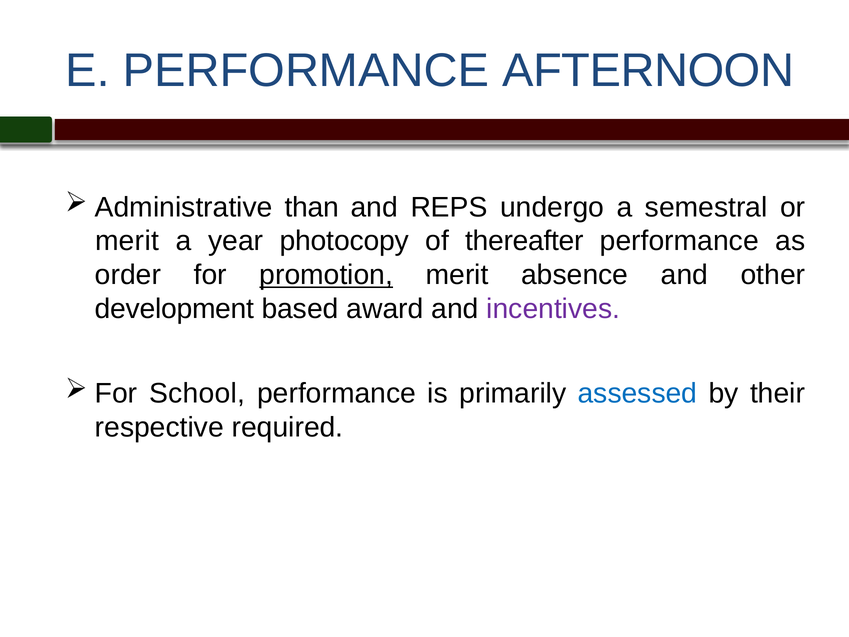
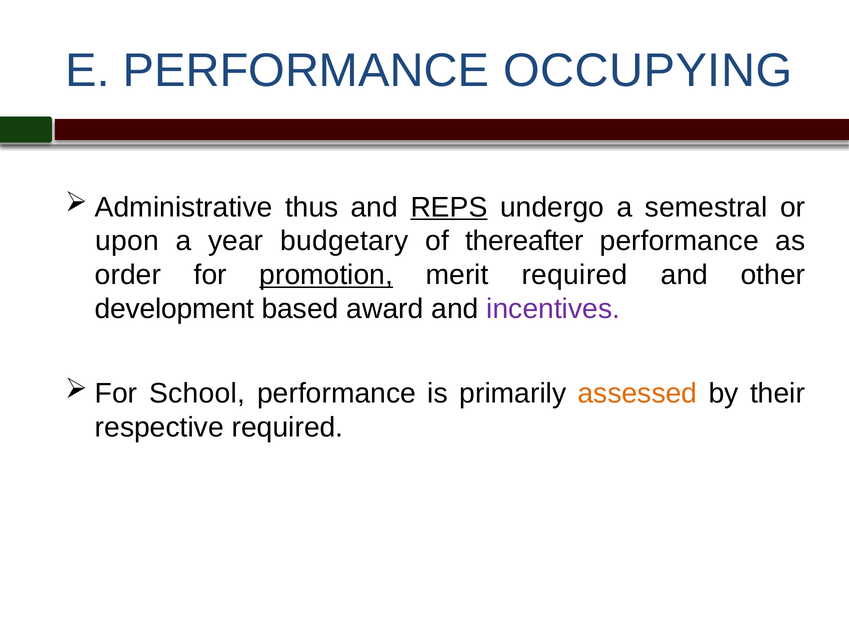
AFTERNOON: AFTERNOON -> OCCUPYING (648, 71)
than: than -> thus (312, 207)
REPS underline: none -> present (449, 207)
merit: merit -> upon (127, 241)
photocopy: photocopy -> budgetary (344, 241)
merit absence: absence -> required (575, 275)
assessed colour: blue -> orange (637, 393)
